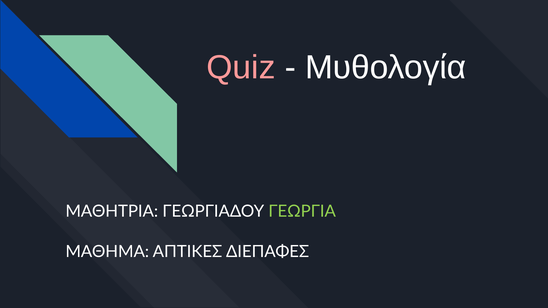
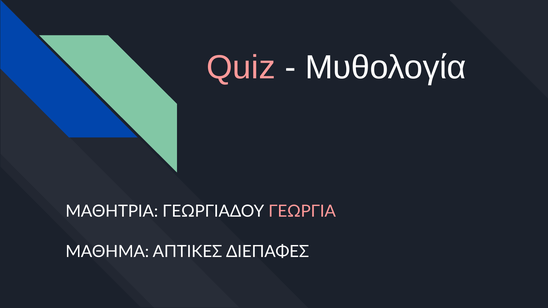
ΓΕΩΡΓΙΑ colour: light green -> pink (302, 212)
